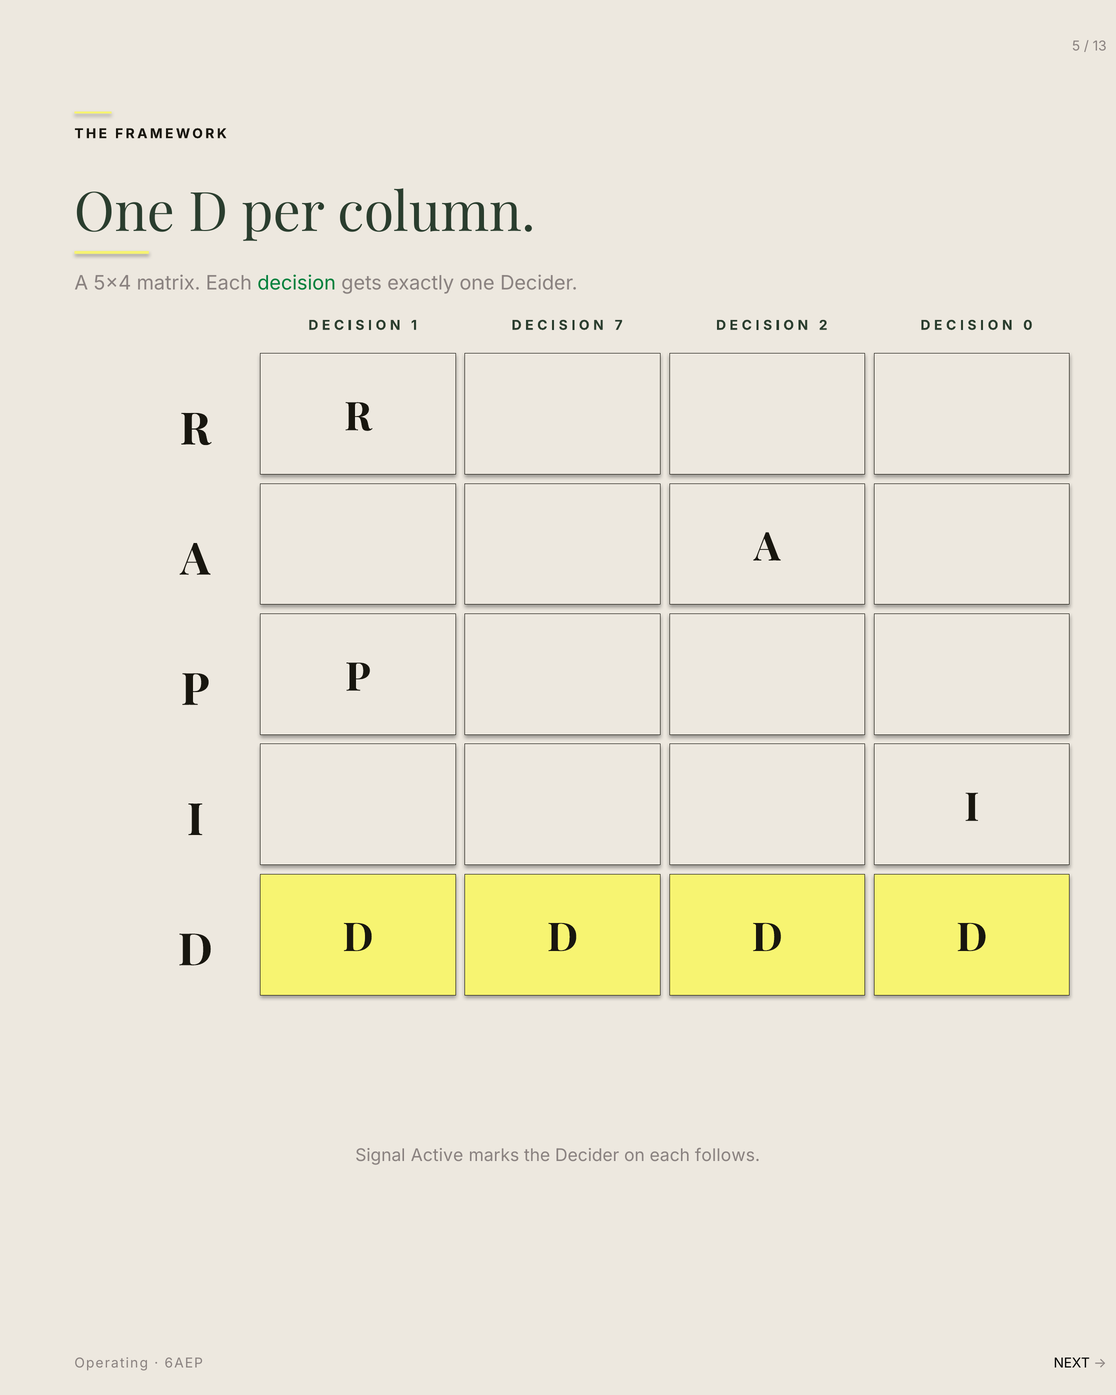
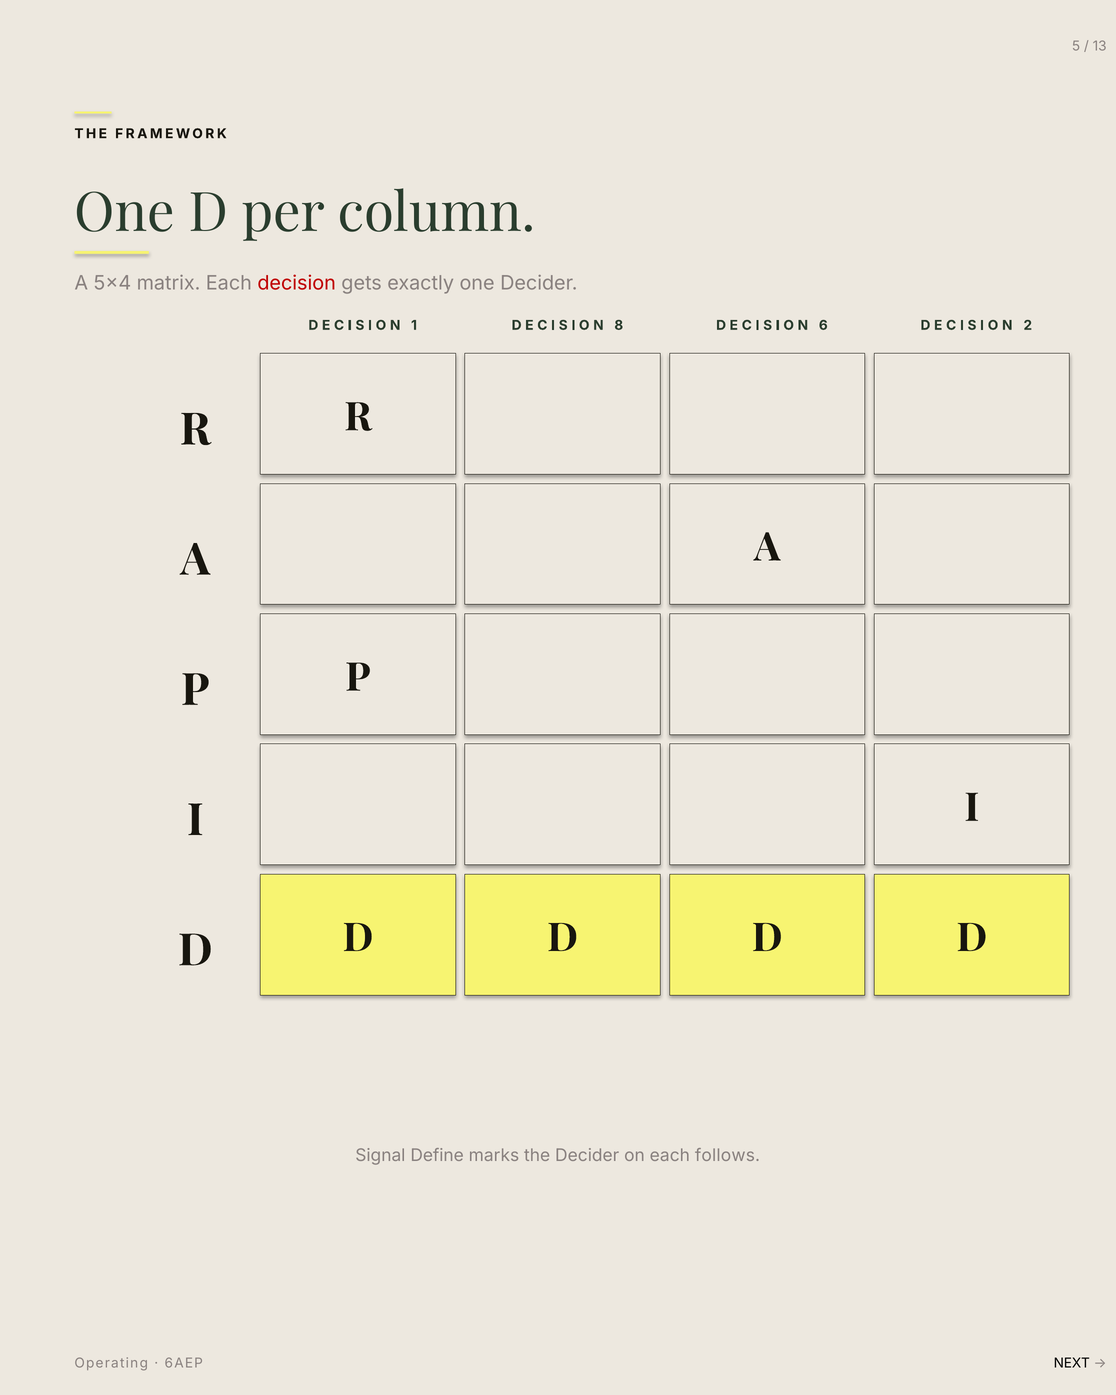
decision colour: green -> red (297, 283)
7: 7 -> 8 (619, 325)
2: 2 -> 6 (823, 325)
0: 0 -> 2 (1028, 325)
Active: Active -> Define (437, 1156)
